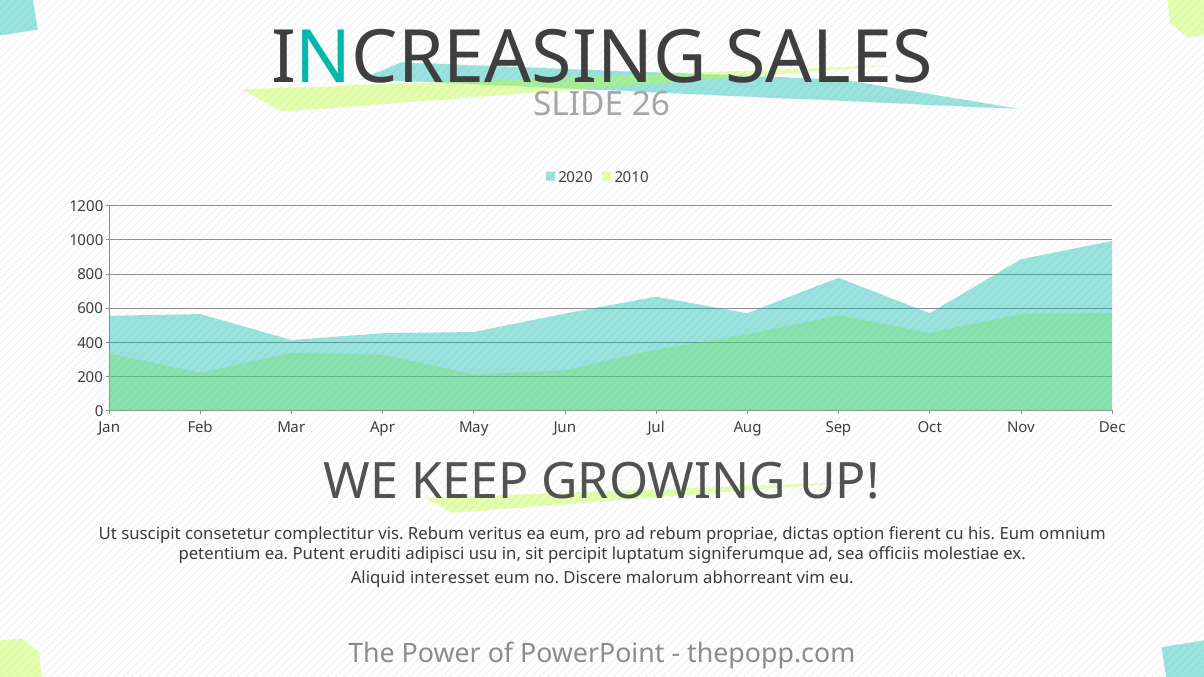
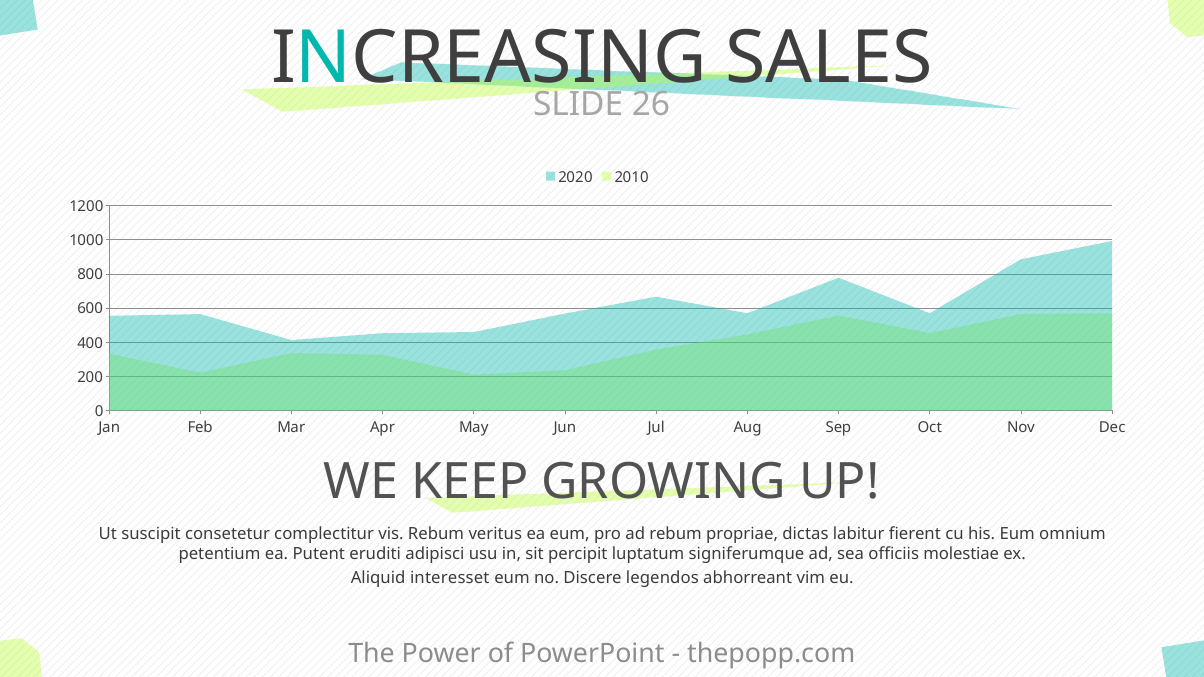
option: option -> labitur (859, 535)
malorum: malorum -> legendos (662, 578)
